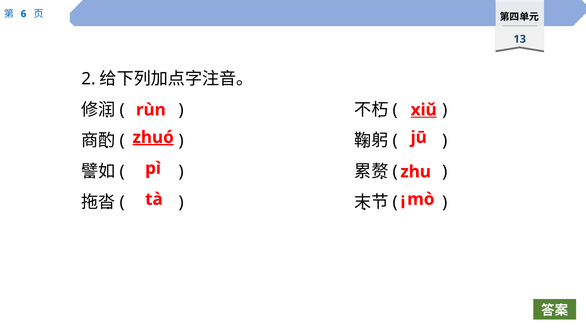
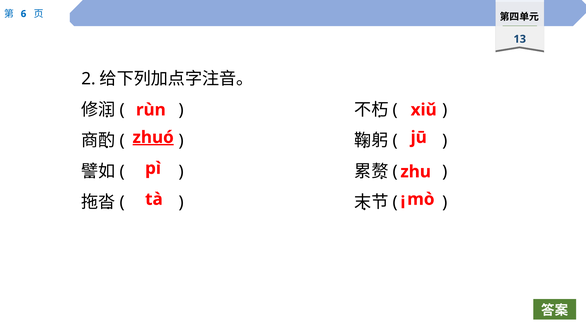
xiǔ underline: present -> none (424, 110)
